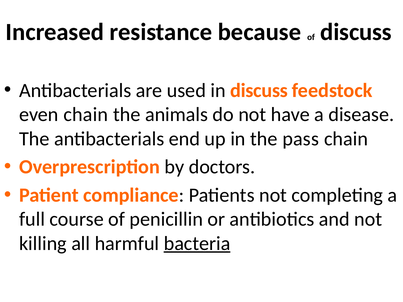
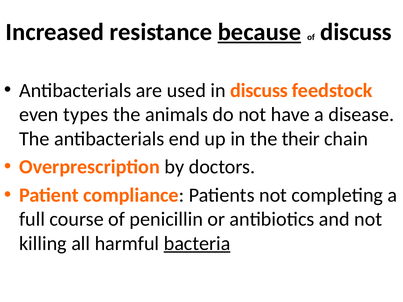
because underline: none -> present (259, 32)
even chain: chain -> types (86, 115)
pass: pass -> their (301, 139)
